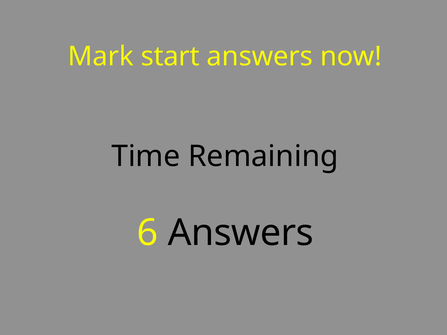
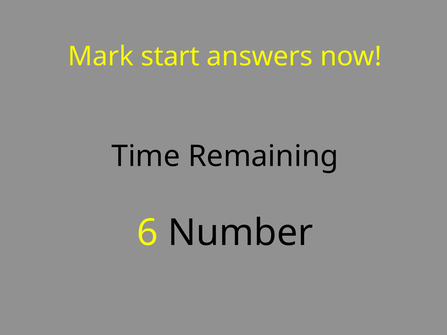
6 Answers: Answers -> Number (240, 233)
